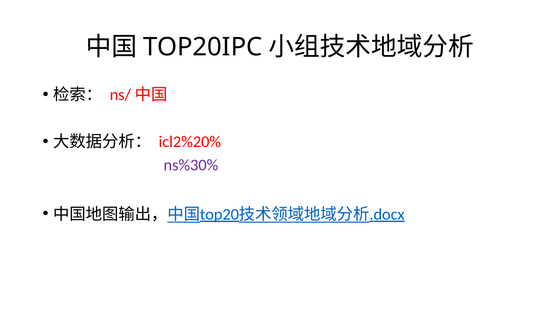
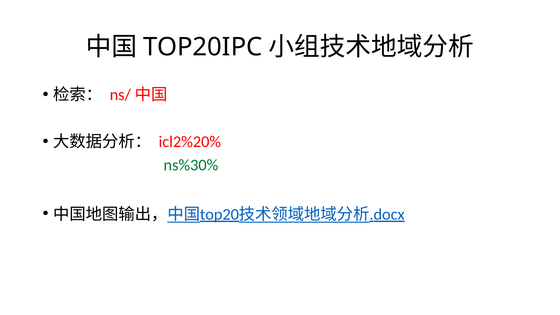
ns%30% colour: purple -> green (191, 165)
